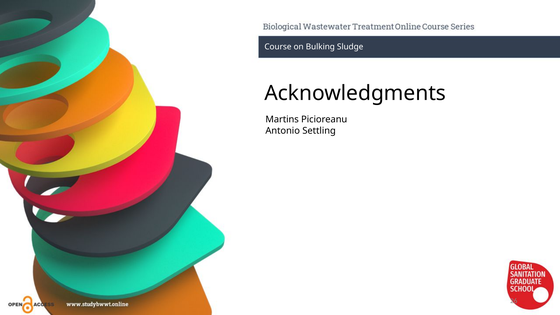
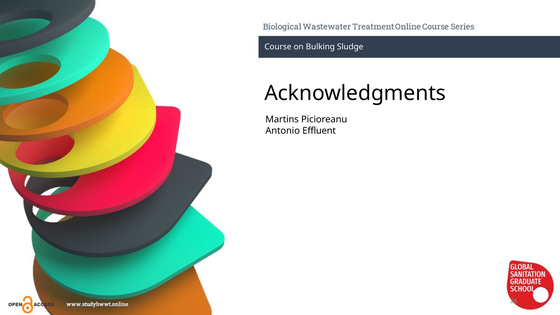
Settling: Settling -> Effluent (319, 131)
